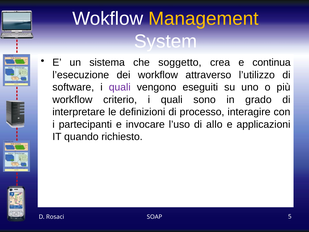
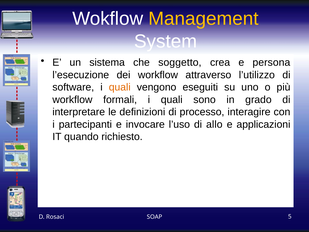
continua: continua -> persona (271, 63)
quali colour: purple -> orange (120, 87)
criterio: criterio -> formali (120, 100)
